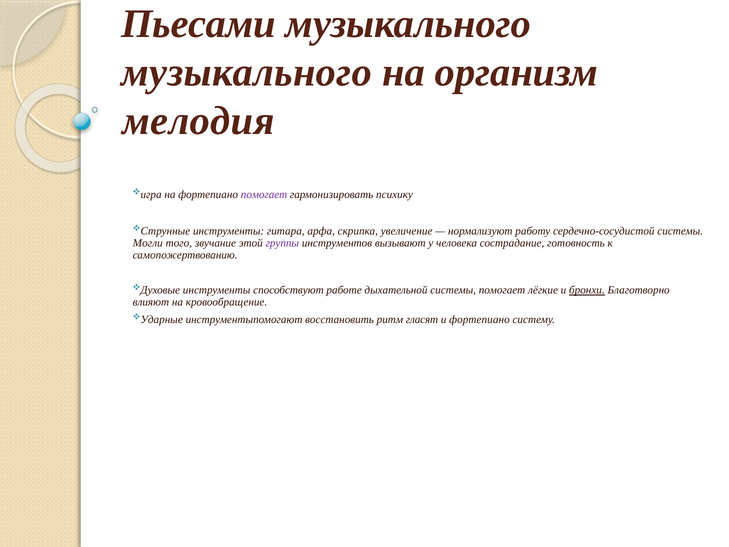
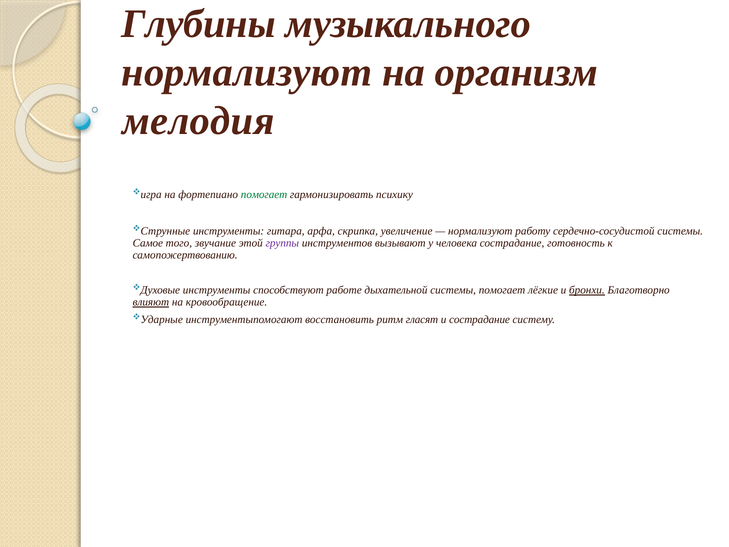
Пьесами: Пьесами -> Глубины (198, 24)
музыкального: музыкального -> нормализуют (247, 72)
помогает colour: purple -> green (264, 195)
Могли: Могли -> Самое (148, 243)
влияют underline: none -> present (151, 302)
и фортепиано: фортепиано -> сострадание (480, 320)
